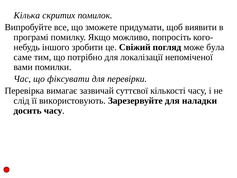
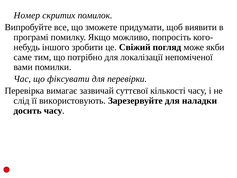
Кілька: Кілька -> Номер (27, 15)
була: була -> якби (215, 47)
